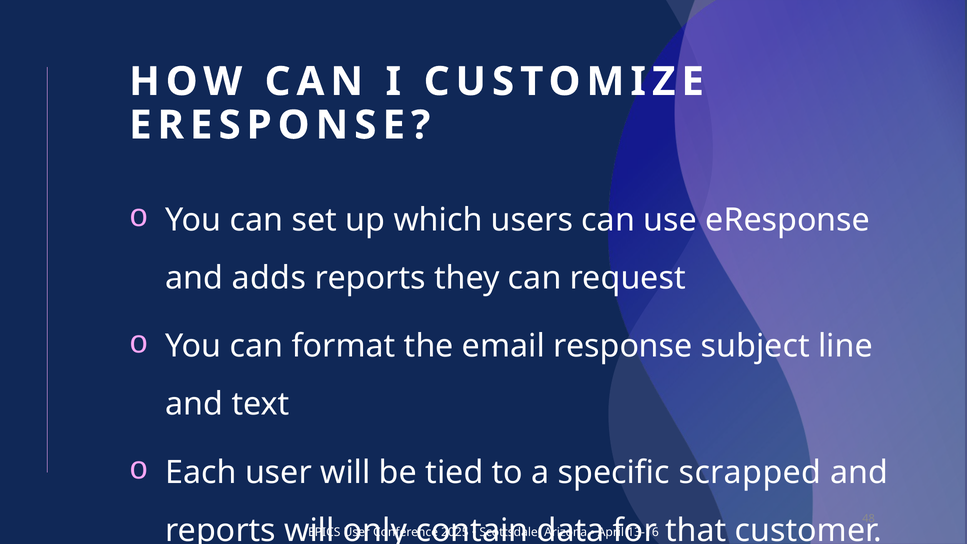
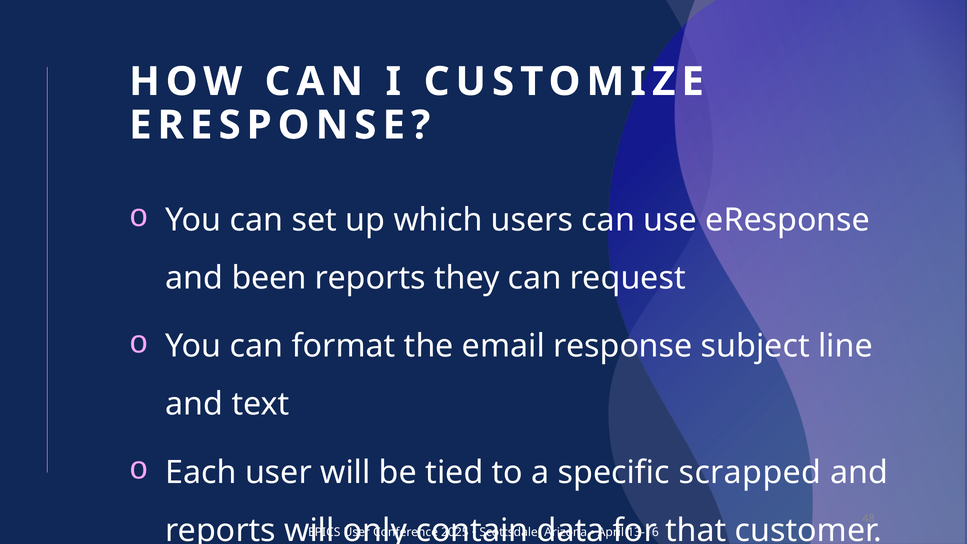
adds: adds -> been (269, 278)
